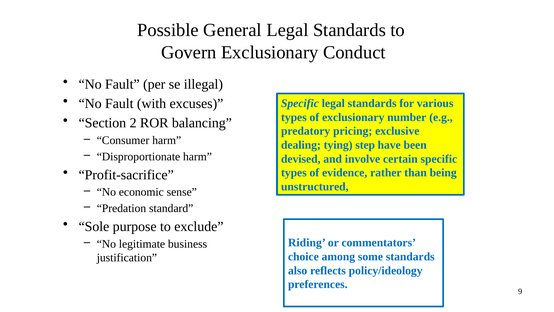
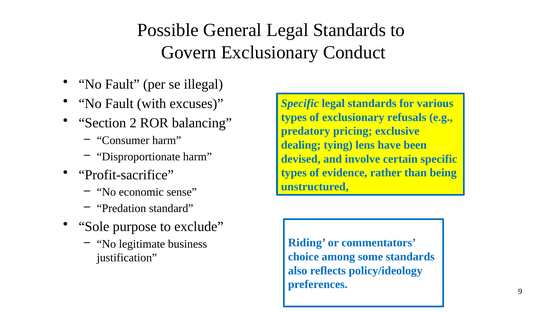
number: number -> refusals (407, 117)
step: step -> lens (365, 145)
